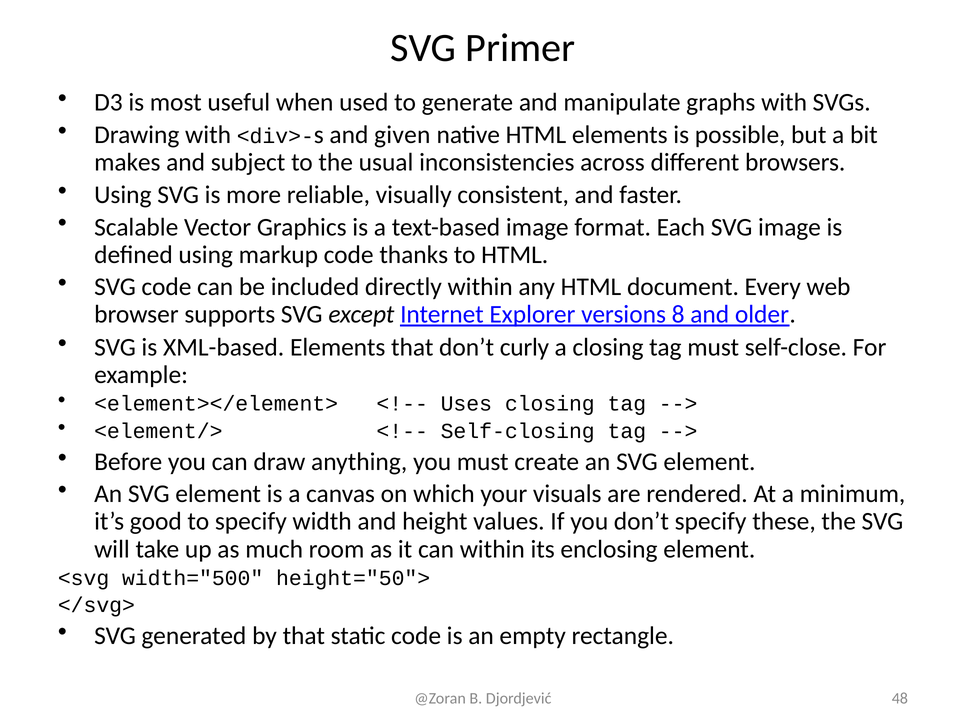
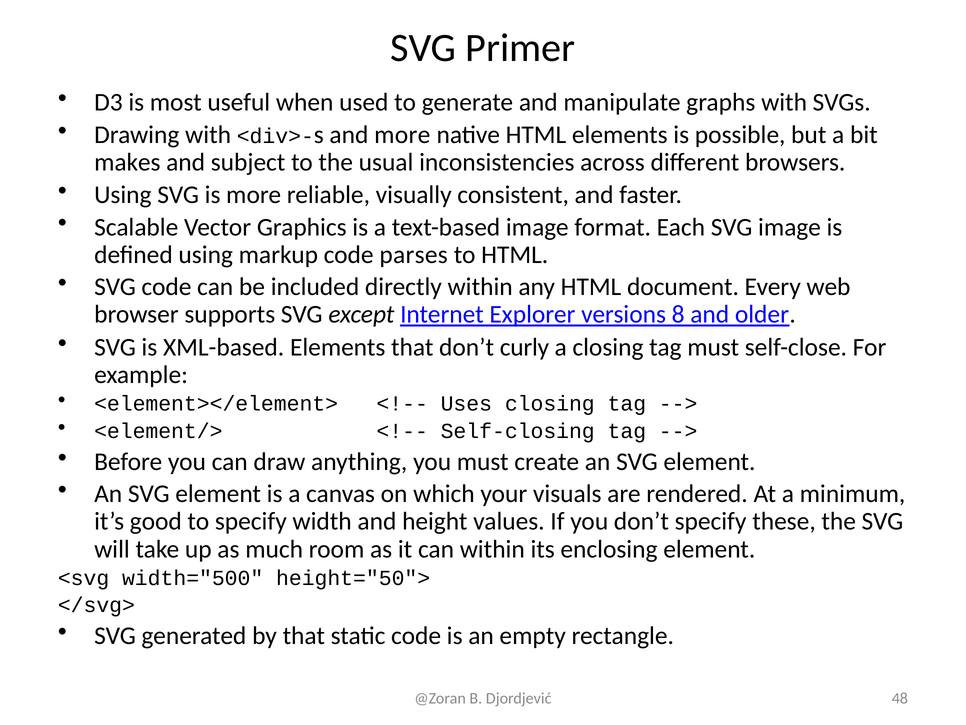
and given: given -> more (402, 135)
thanks: thanks -> parses (414, 254)
